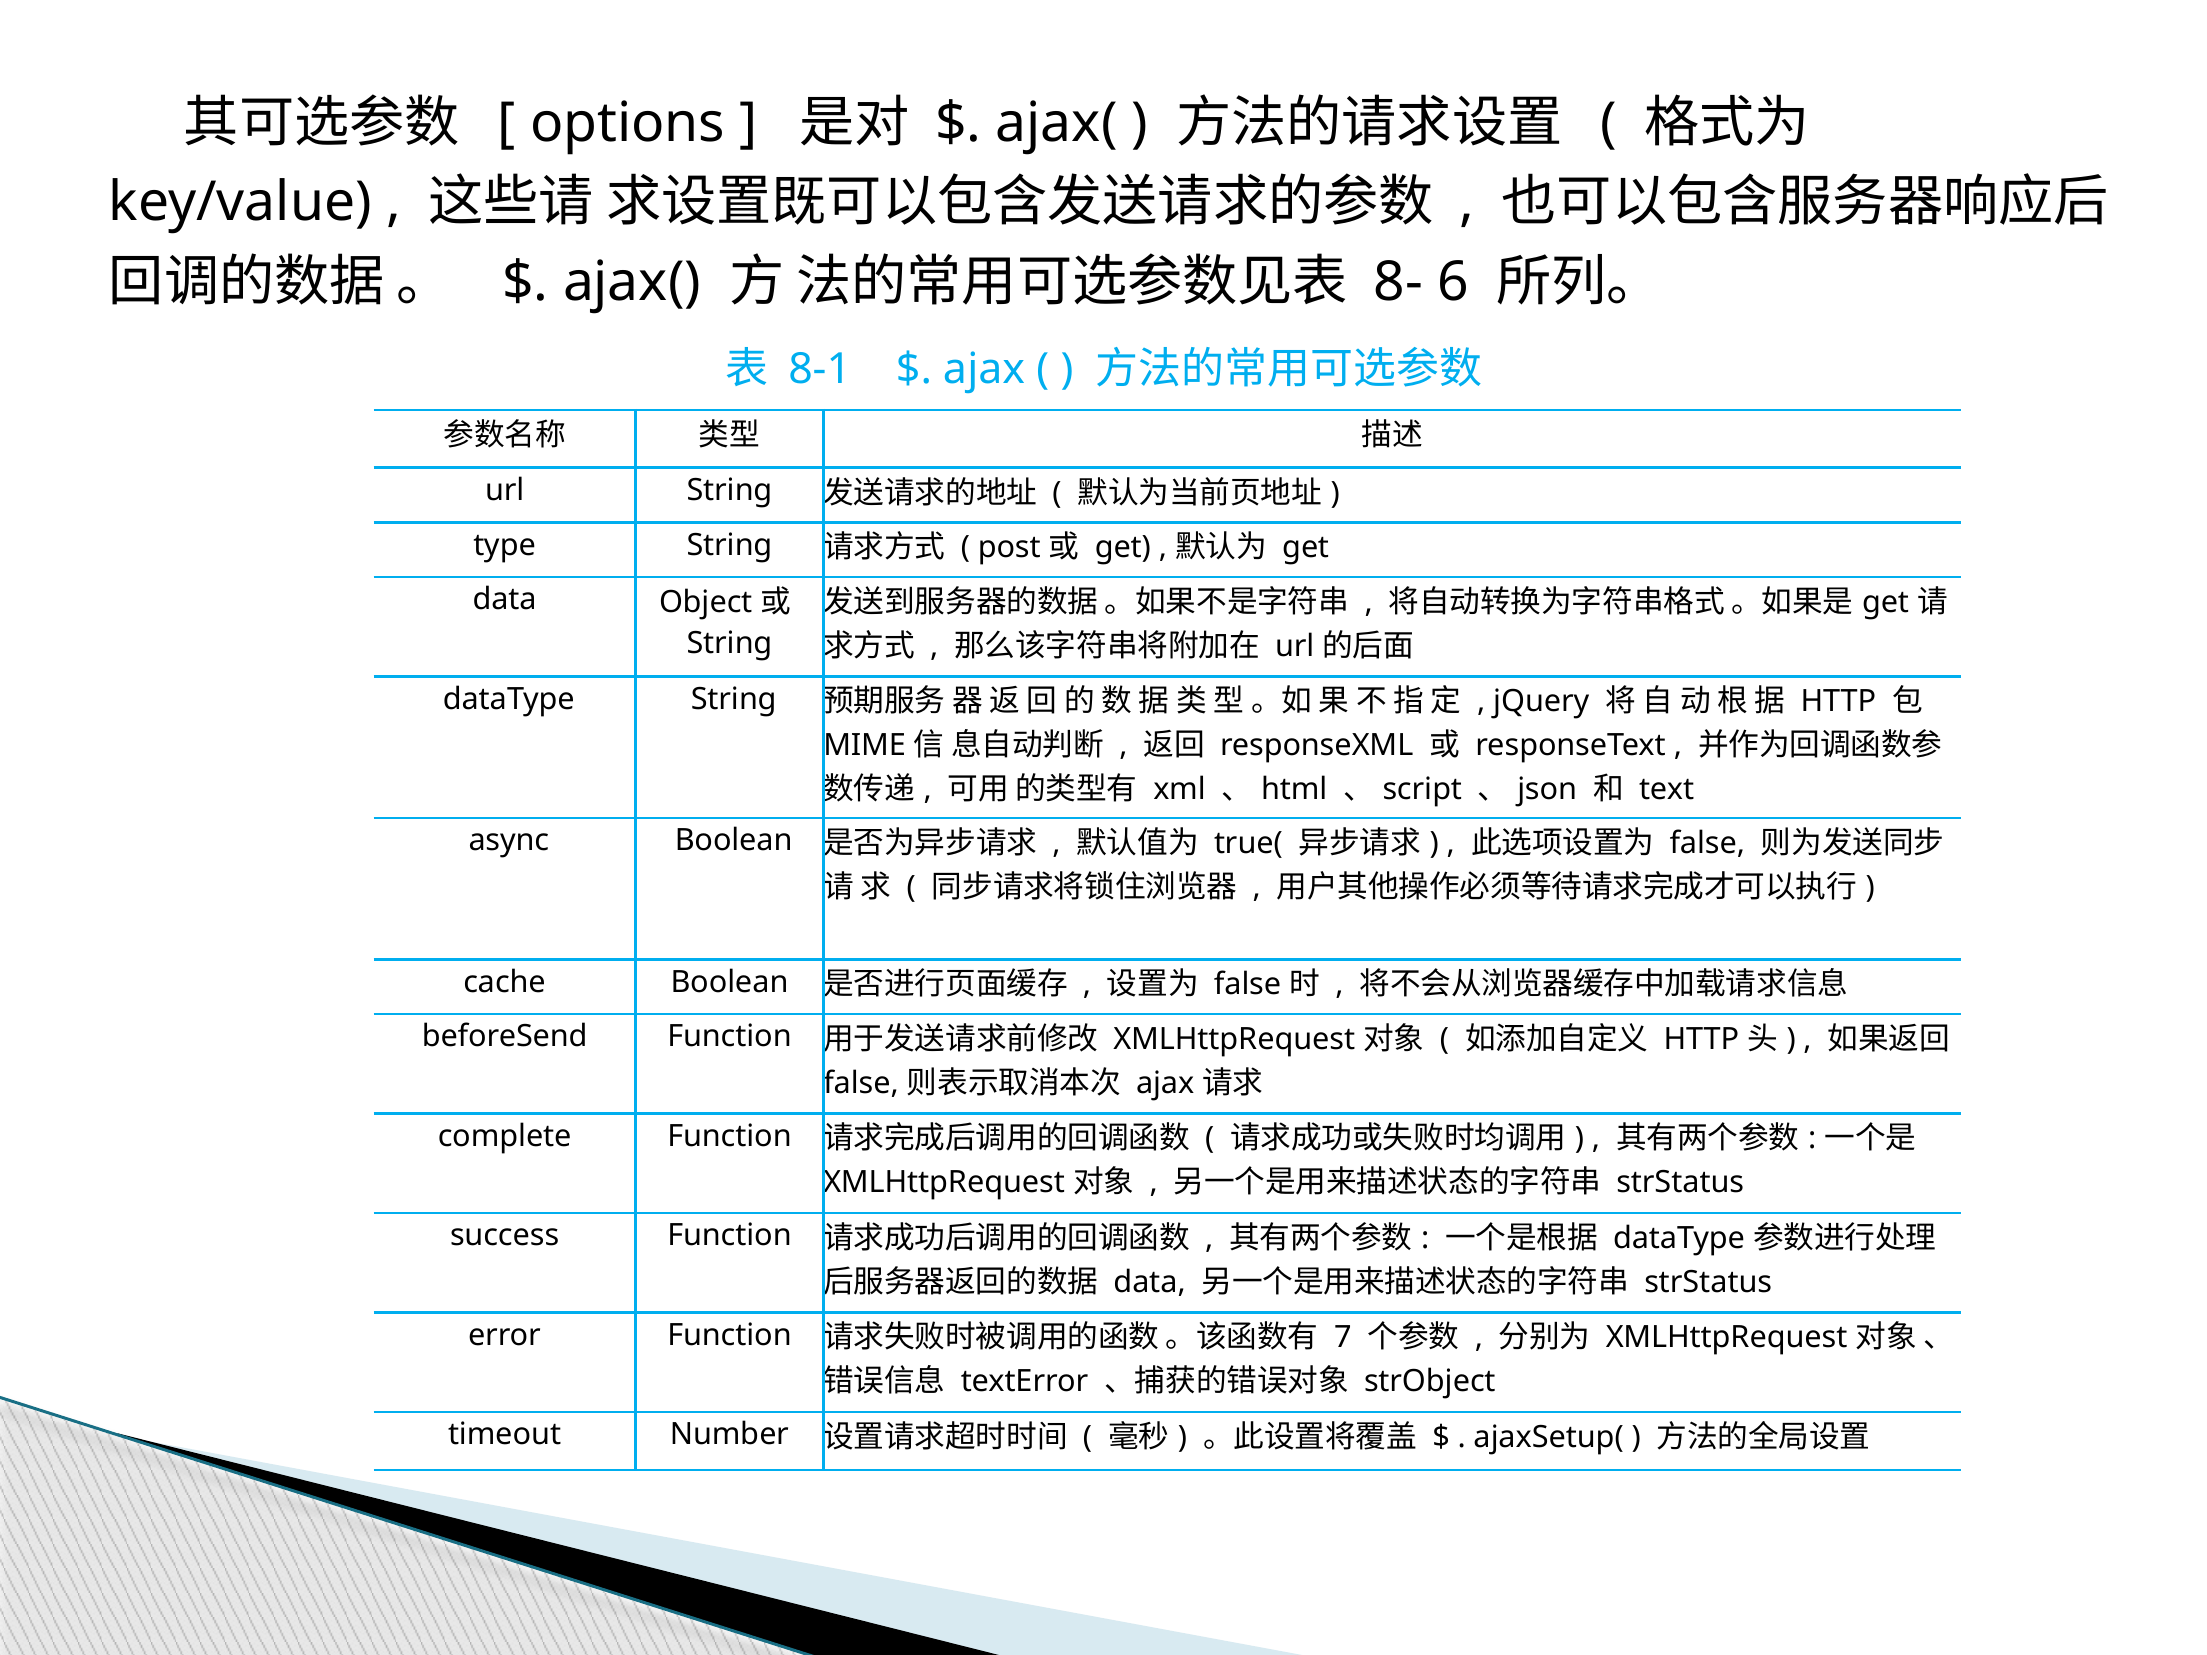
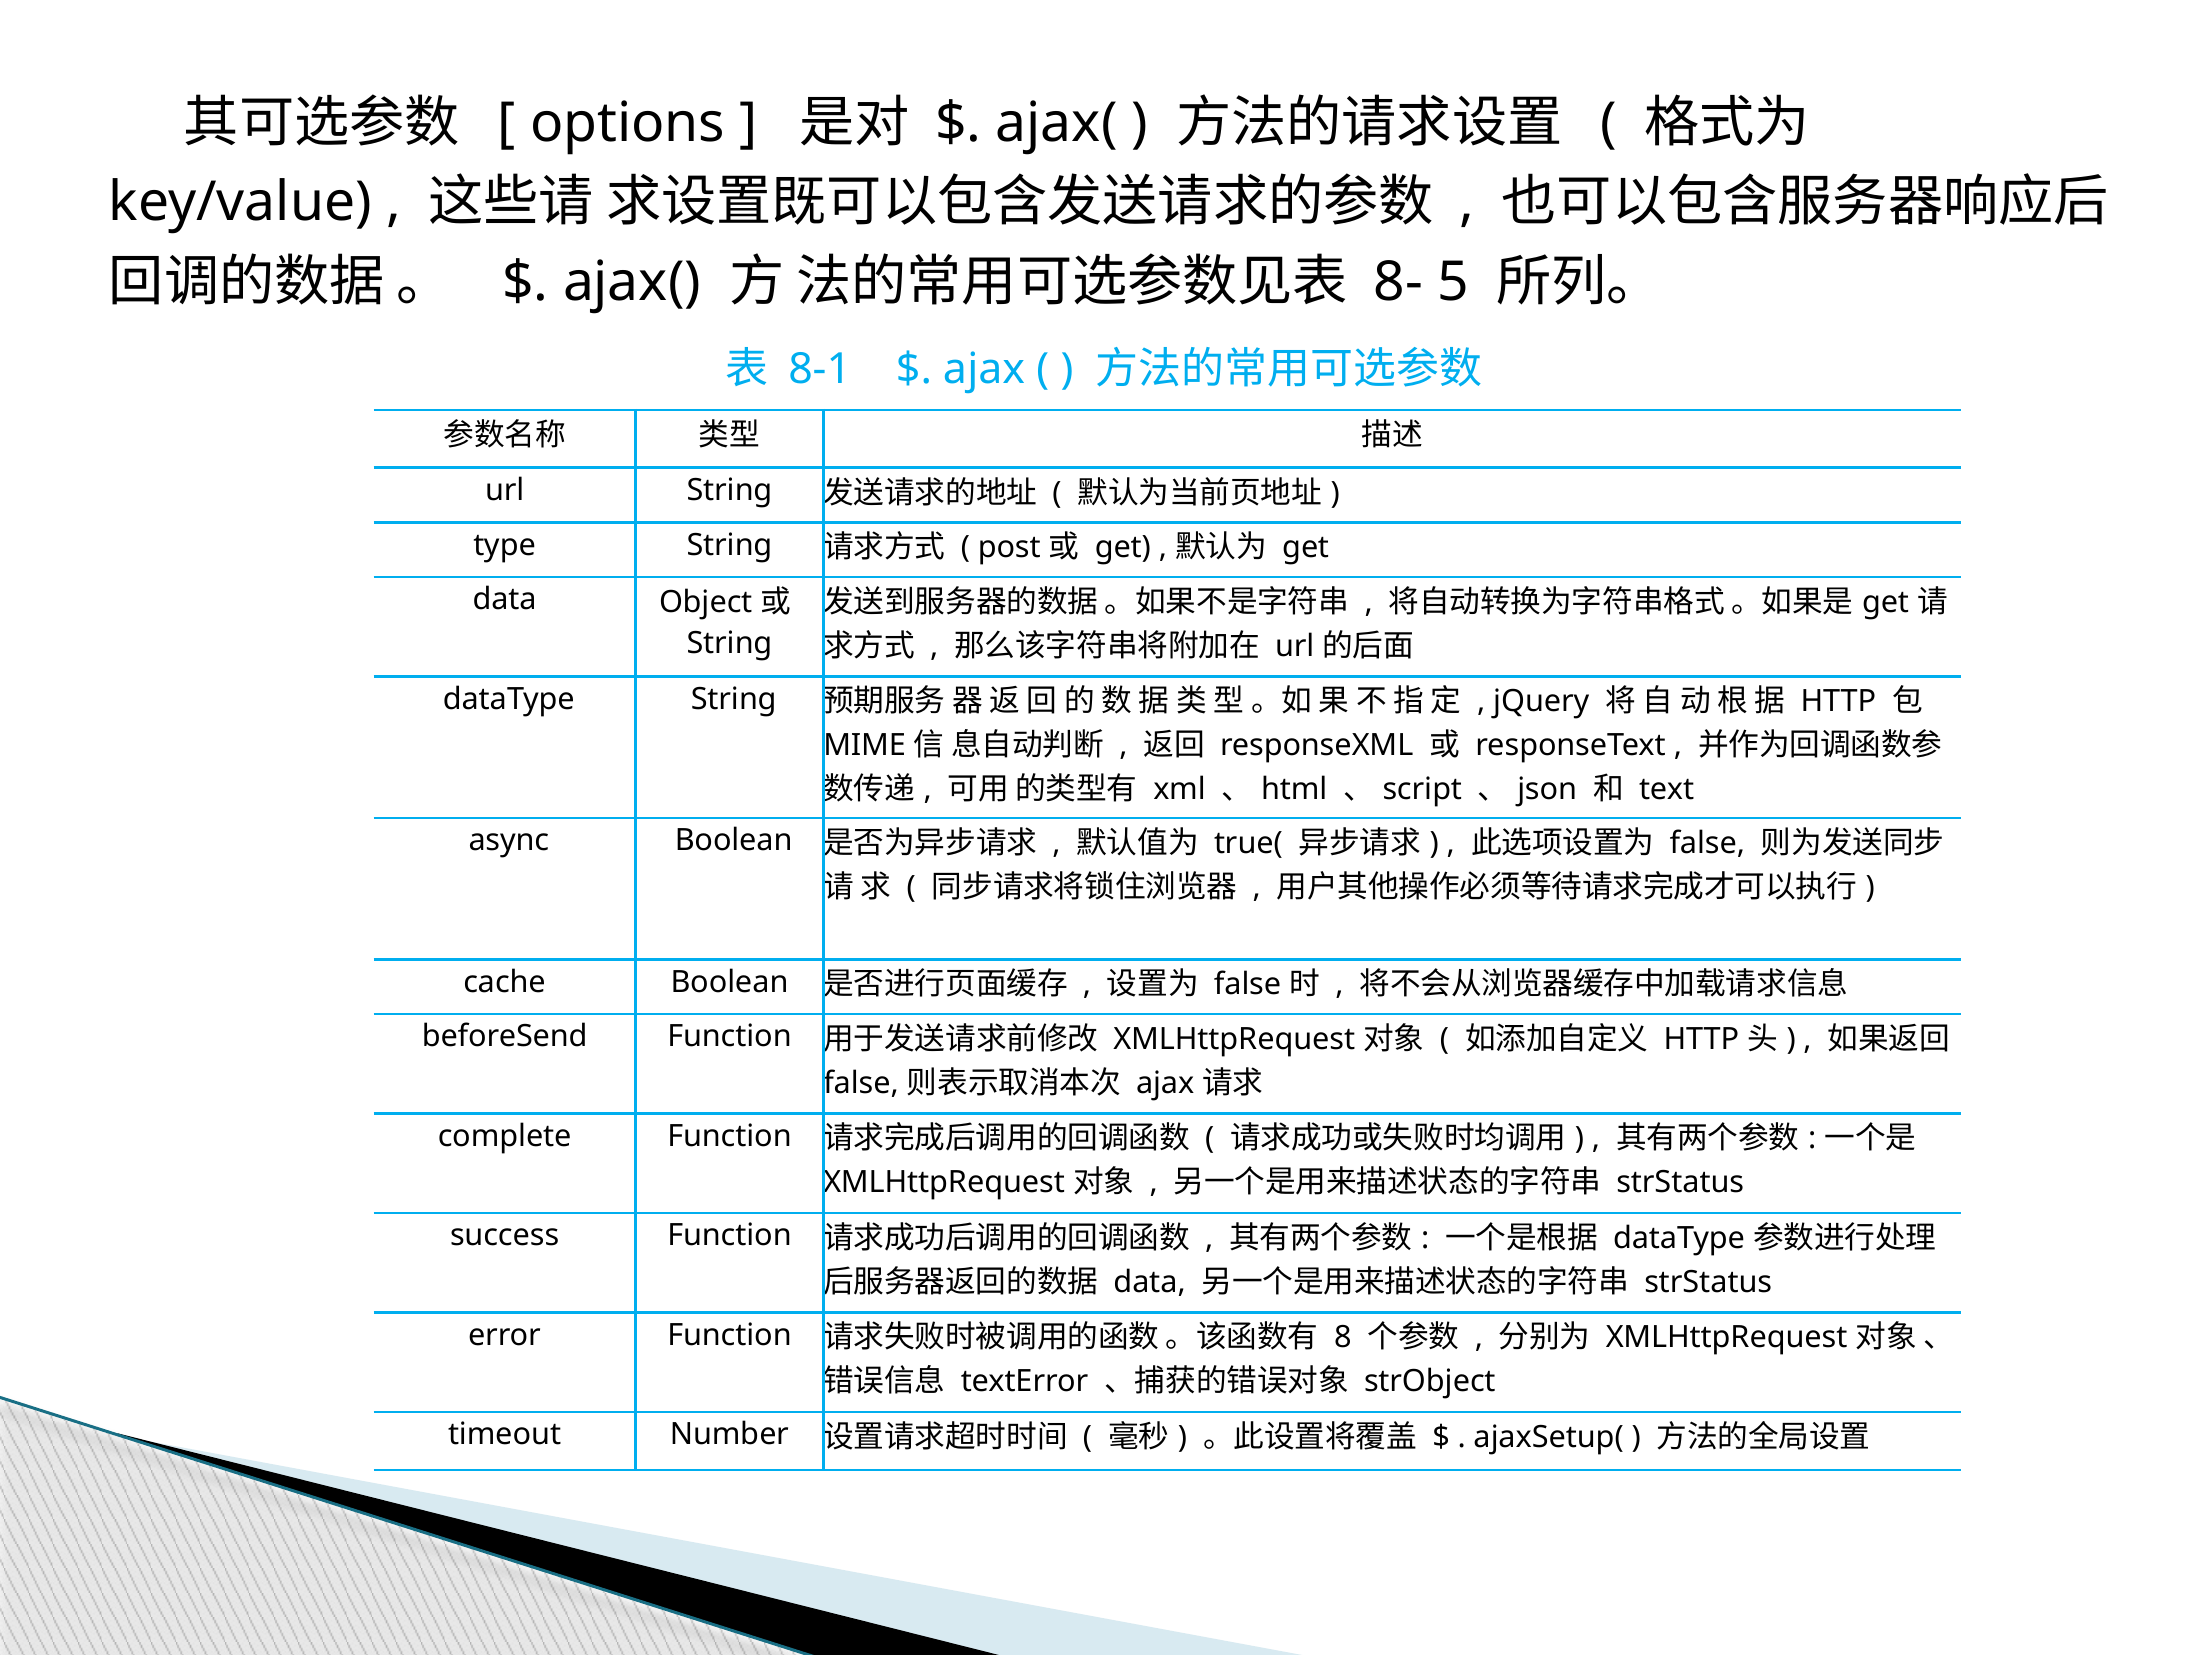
6: 6 -> 5 (1453, 282)
7: 7 -> 8 (1343, 1338)
